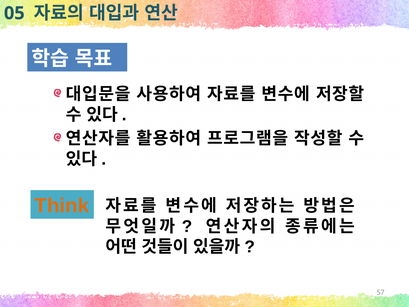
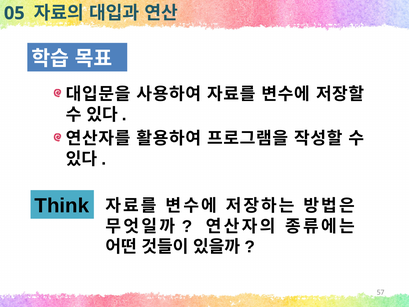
Think colour: orange -> black (62, 206)
